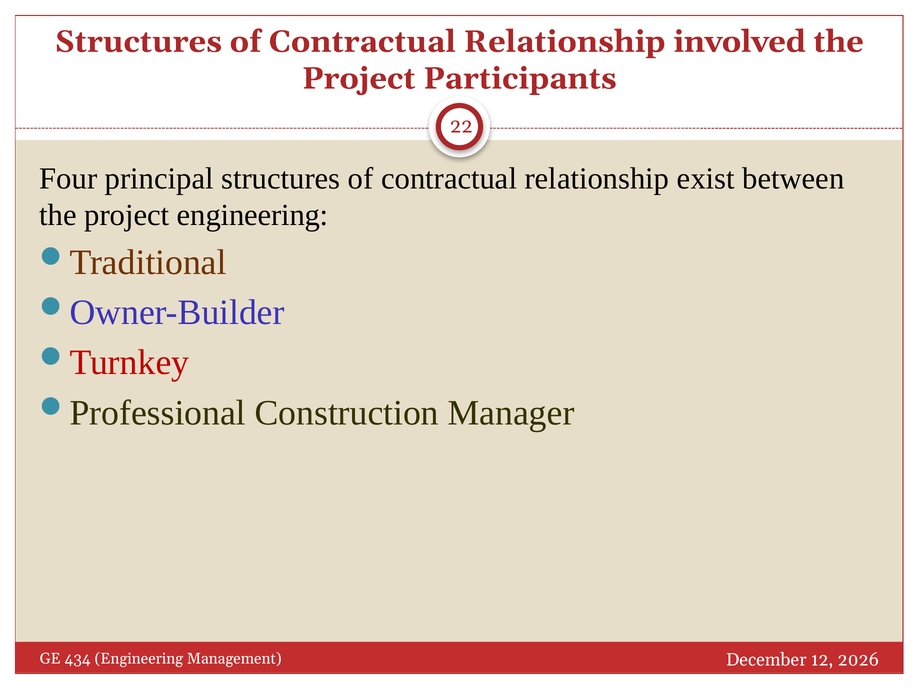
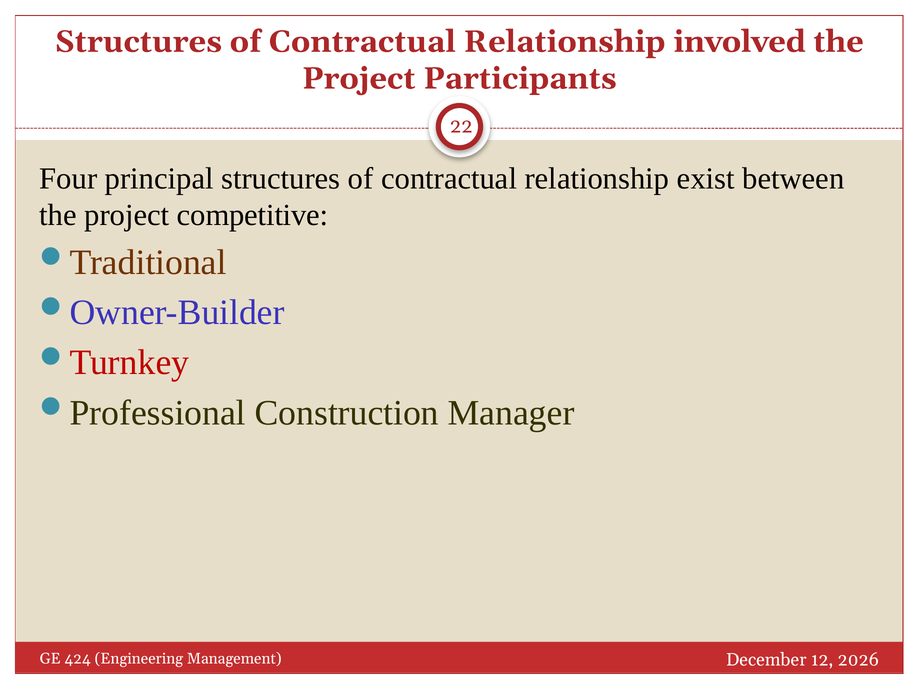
project engineering: engineering -> competitive (253, 215)
434: 434 -> 424 (78, 659)
